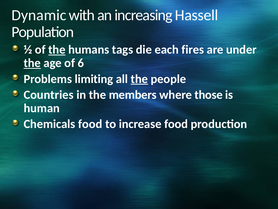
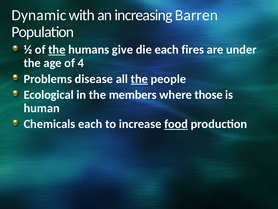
Hassell: Hassell -> Barren (196, 15)
tags: tags -> give (123, 50)
the underline: present -> none (32, 63)
6: 6 -> 4 (81, 63)
limiting: limiting -> disease (94, 79)
Countries: Countries -> Ecological (49, 95)
Chemicals food: food -> each (90, 124)
food underline: none -> present (176, 124)
